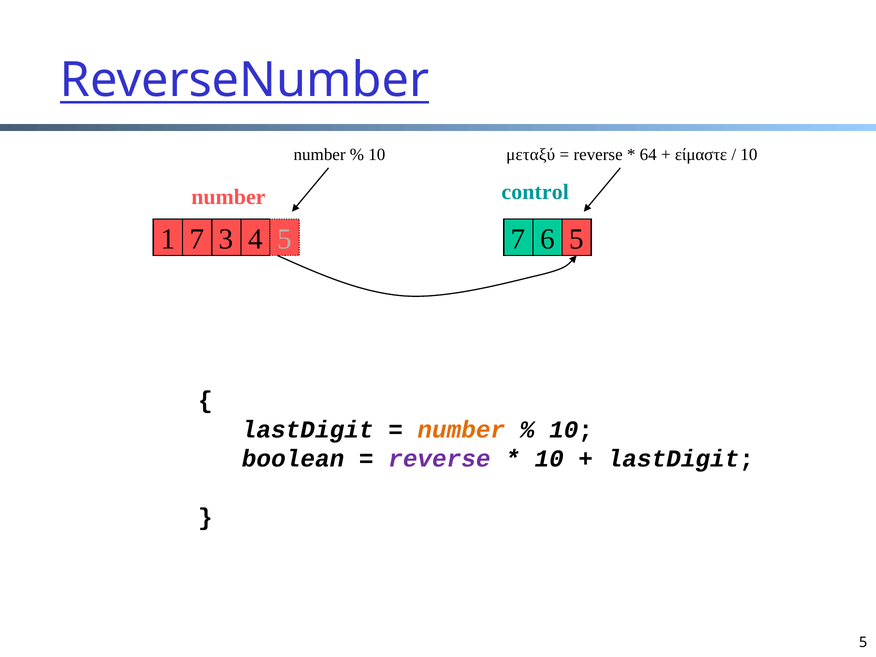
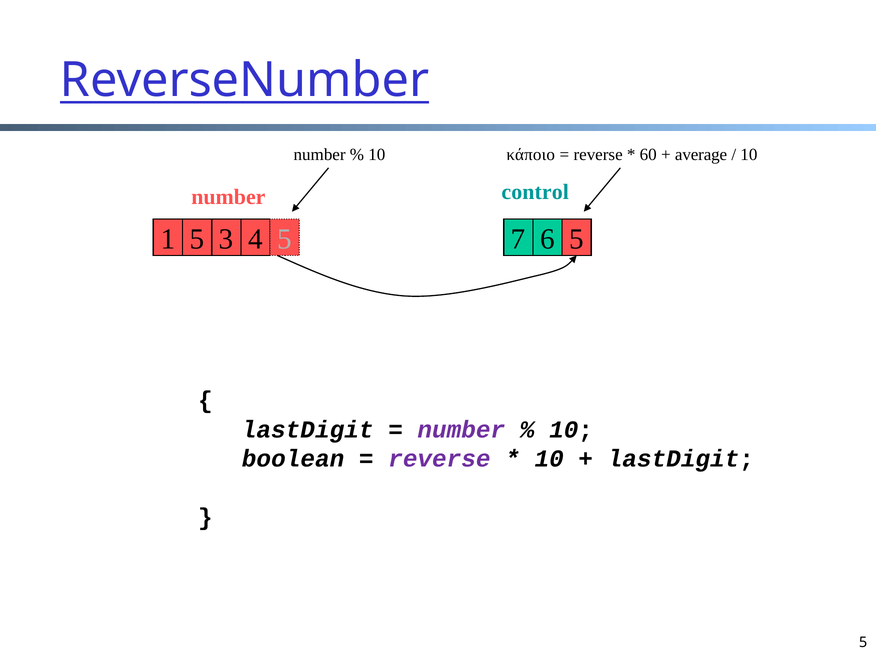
μεταξύ: μεταξύ -> κάποιο (531, 154)
64: 64 -> 60 (648, 154)
είμαστε: είμαστε -> average (701, 154)
1 7: 7 -> 5 (197, 239)
number colour: orange -> purple (461, 429)
